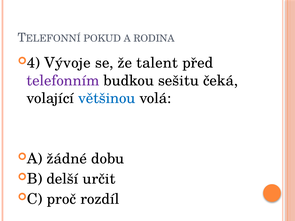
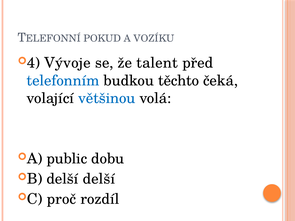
RODINA: RODINA -> VOZÍKU (154, 39)
telefonním colour: purple -> blue (63, 81)
sešitu: sešitu -> těchto (179, 81)
žádné: žádné -> public (67, 159)
delší určit: určit -> delší (99, 179)
